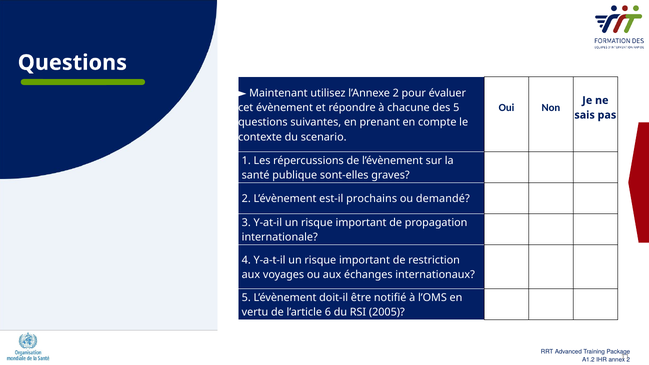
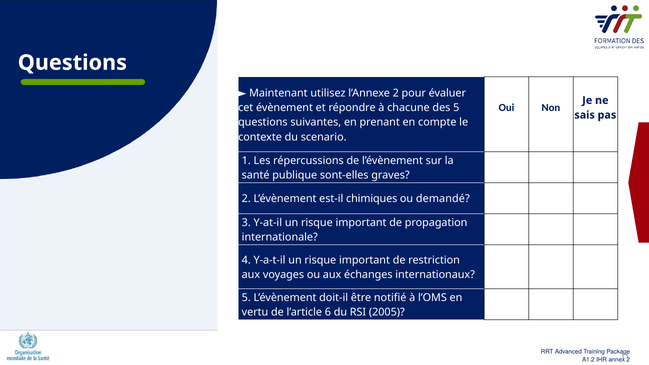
prochains: prochains -> chimiques (372, 199)
